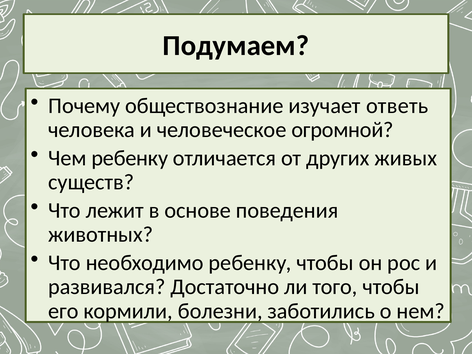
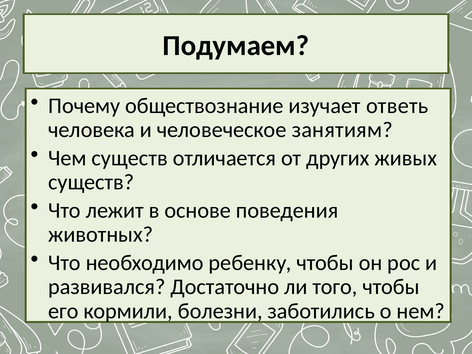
огромной: огромной -> занятиям (342, 130)
Чем ребенку: ребенку -> существ (130, 158)
